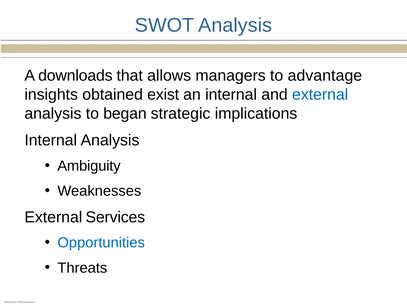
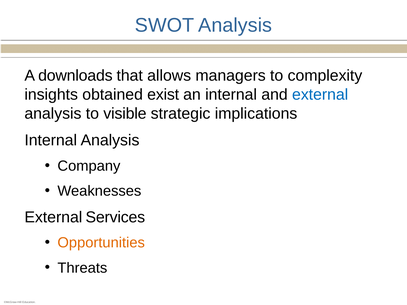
advantage: advantage -> complexity (325, 76)
began: began -> visible (125, 114)
Ambiguity: Ambiguity -> Company (89, 166)
Opportunities colour: blue -> orange (101, 243)
